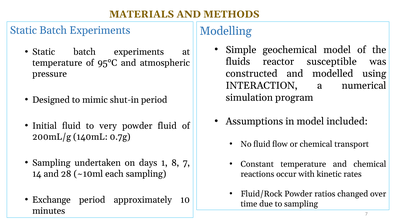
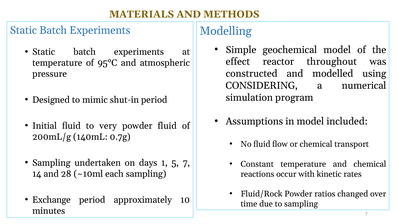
fluids: fluids -> effect (238, 62)
susceptible: susceptible -> throughout (332, 62)
INTERACTION: INTERACTION -> CONSIDERING (262, 86)
8: 8 -> 5 (175, 163)
